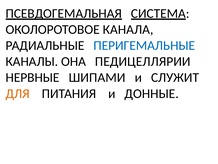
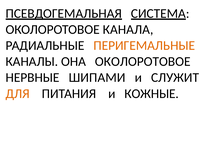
ПЕРИГЕМАЛЬНЫЕ colour: blue -> orange (144, 45)
ОНА ПЕДИЦЕЛЛЯРИИ: ПЕДИЦЕЛЛЯРИИ -> ОКОЛОРОТОВОЕ (143, 61)
ДОННЫЕ: ДОННЫЕ -> КОЖНЫЕ (152, 93)
